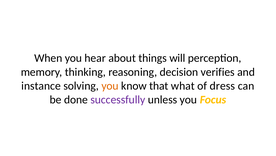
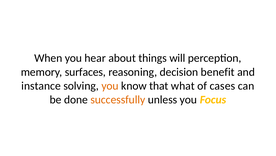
thinking: thinking -> surfaces (85, 72)
verifies: verifies -> benefit (218, 72)
dress: dress -> cases (222, 85)
successfully colour: purple -> orange (118, 99)
